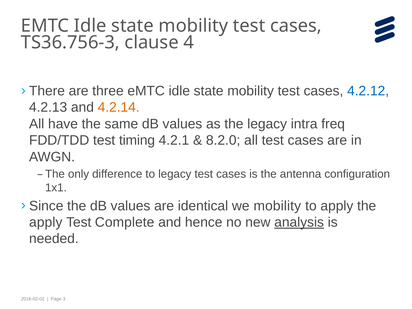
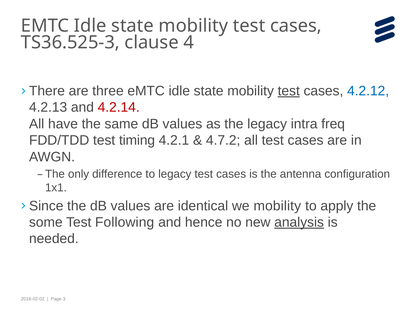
TS36.756-3: TS36.756-3 -> TS36.525-3 (70, 42)
test underline: none -> present (289, 91)
4.2.14 colour: orange -> red (119, 107)
8.2.0: 8.2.0 -> 4.7.2 (223, 140)
apply: apply -> some (46, 222)
Complete: Complete -> Following (125, 222)
